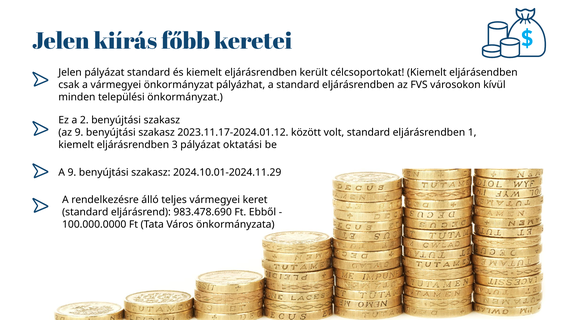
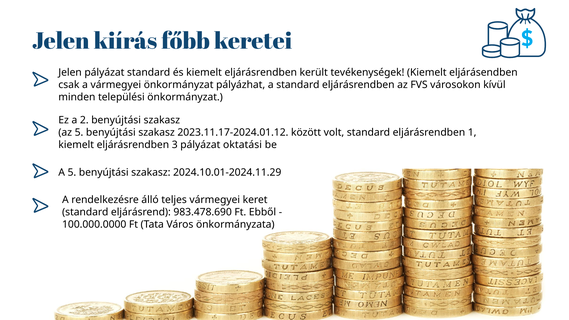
célcsoportokat: célcsoportokat -> tevékenységek (367, 72)
az 9: 9 -> 5 (79, 133)
A 9: 9 -> 5 (72, 172)
